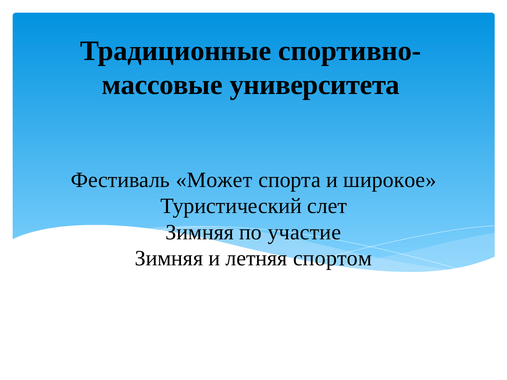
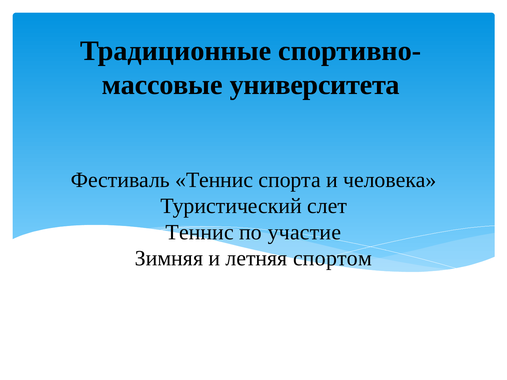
Фестиваль Может: Может -> Теннис (214, 180)
широкое: широкое -> человека (390, 180)
Зимняя: Зимняя -> Теннис (200, 232)
